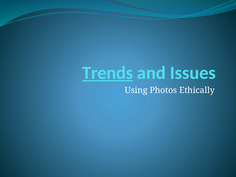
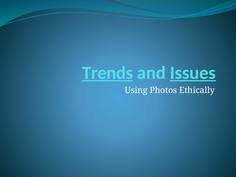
Issues underline: none -> present (193, 73)
